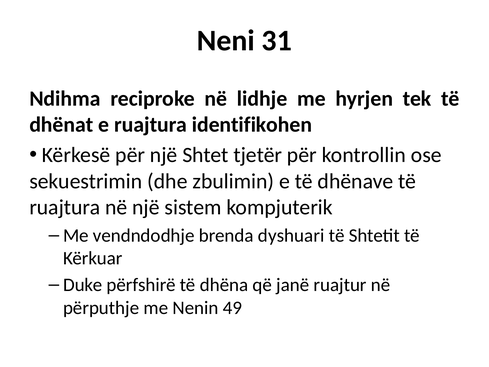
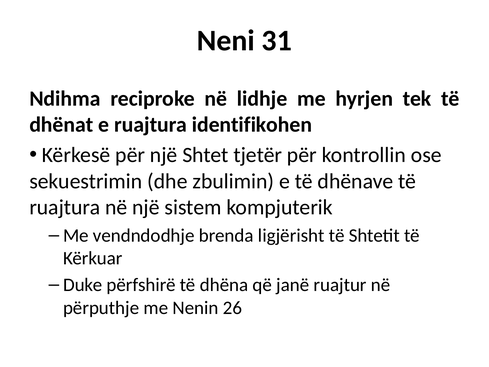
dyshuari: dyshuari -> ligjërisht (291, 235)
49: 49 -> 26 (232, 308)
